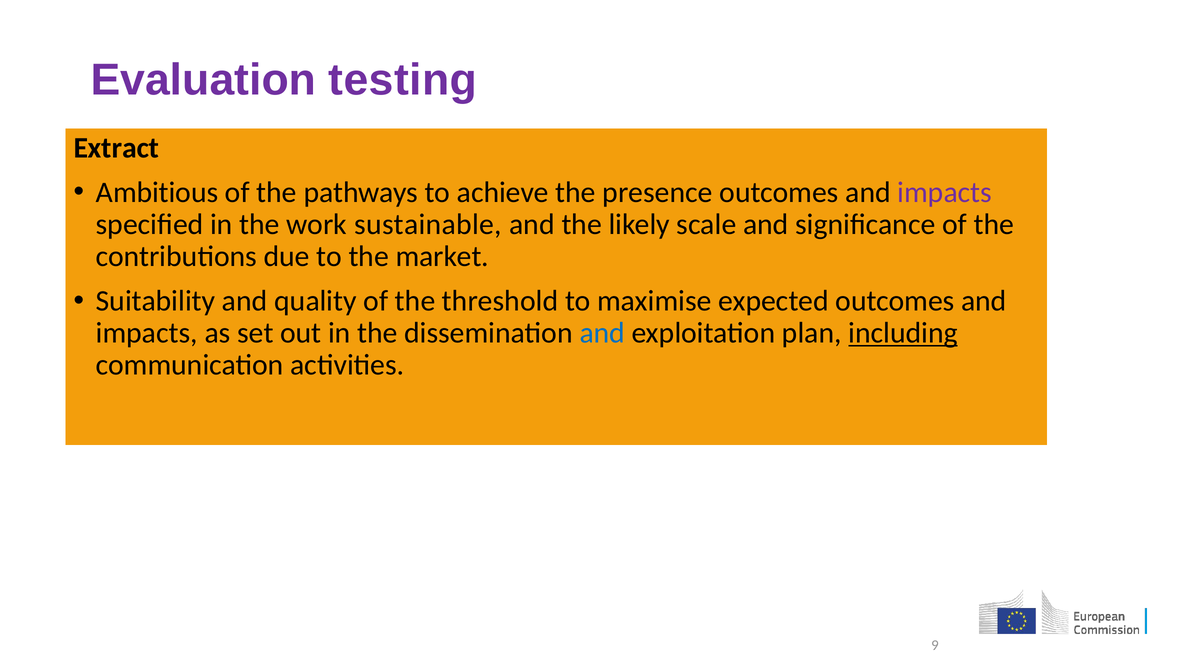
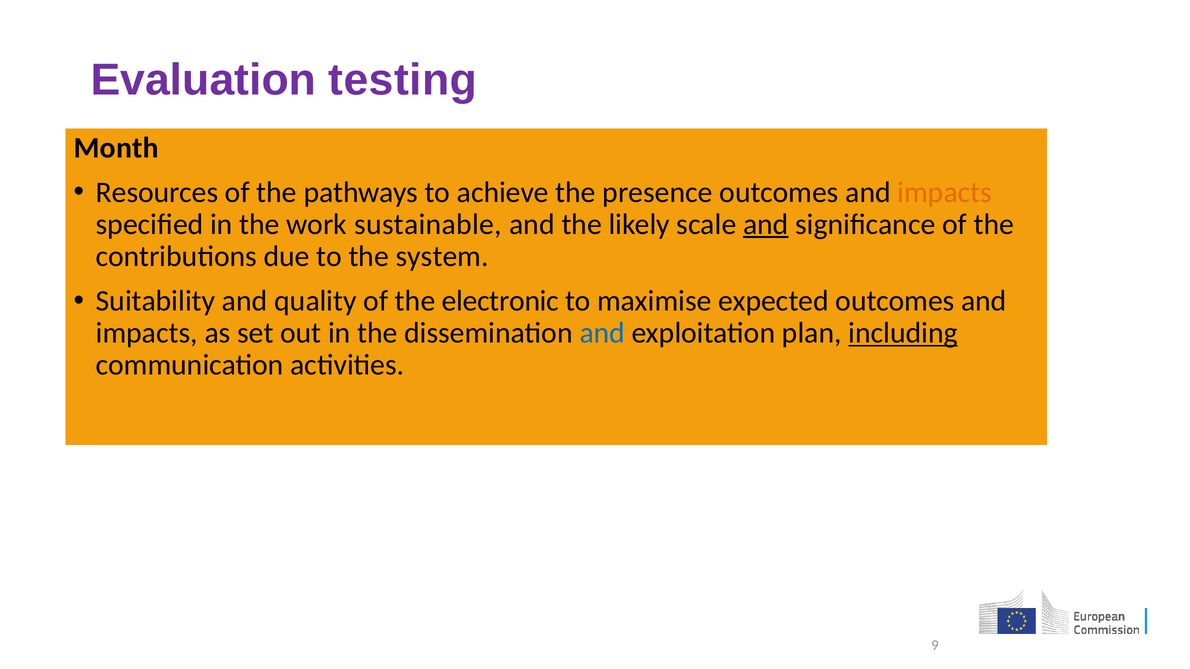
Extract: Extract -> Month (116, 148)
Ambitious: Ambitious -> Resources (157, 192)
impacts colour: purple -> orange (945, 192)
and underline: none -> present (766, 224)
market: market -> system (442, 257)
threshold: threshold -> electronic (500, 301)
